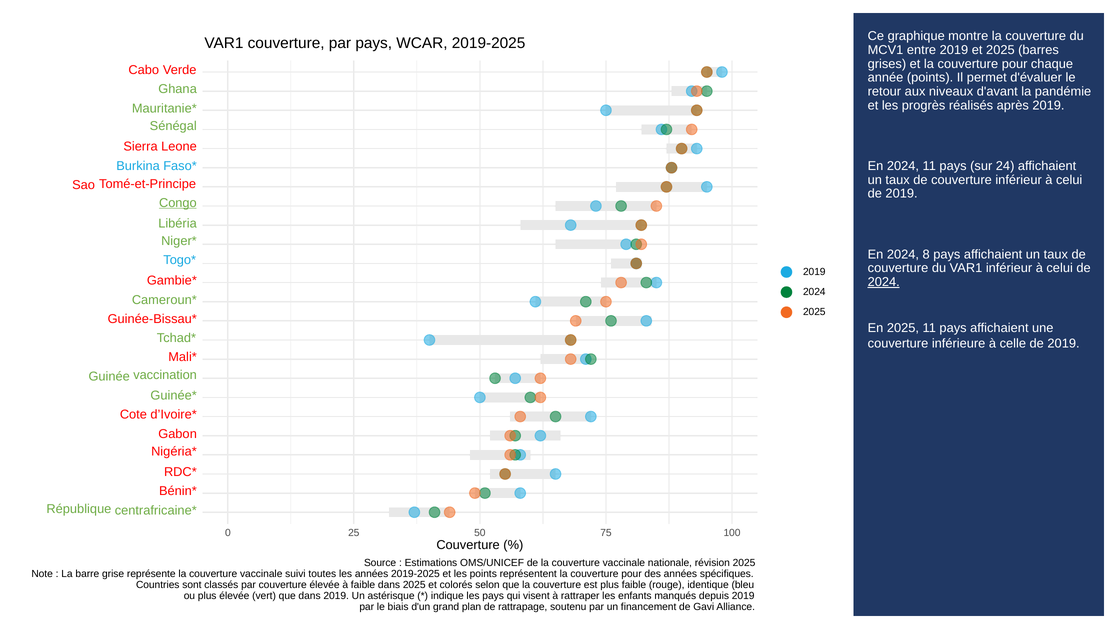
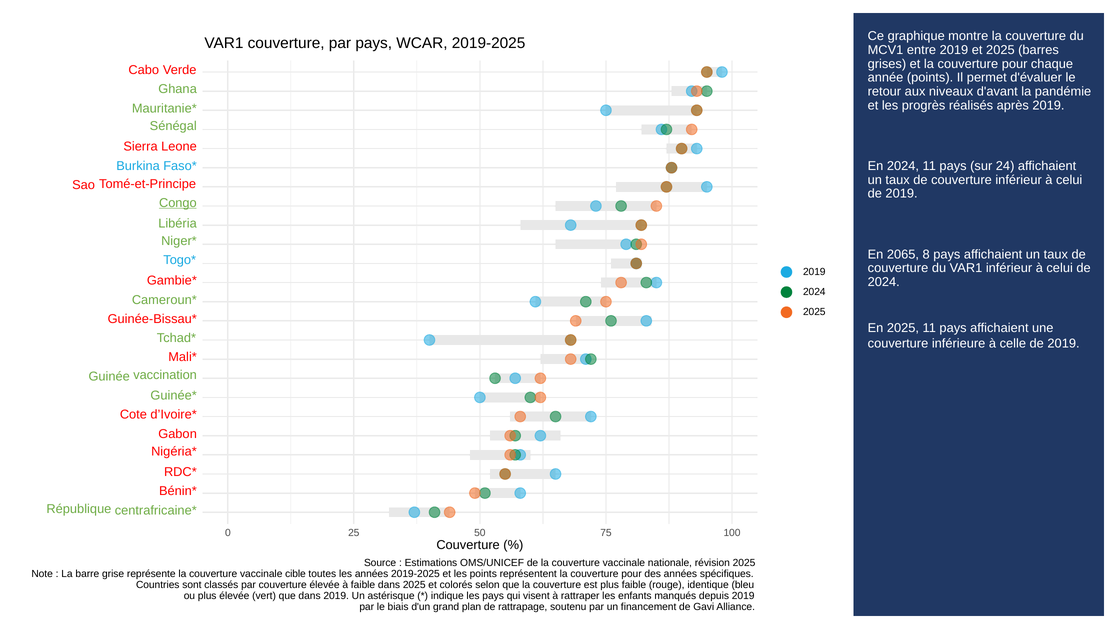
2024: 2024 -> 2065 (903, 254)
2024 underline: present -> none (884, 282)
suivi: suivi -> cible (295, 574)
